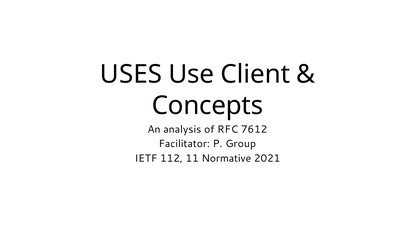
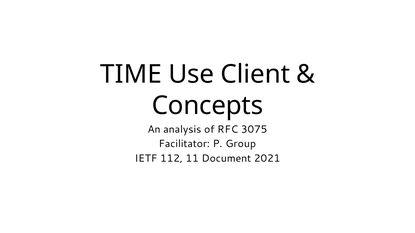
USES: USES -> TIME (131, 75)
7612: 7612 -> 3075 (254, 130)
Normative: Normative -> Document (226, 159)
